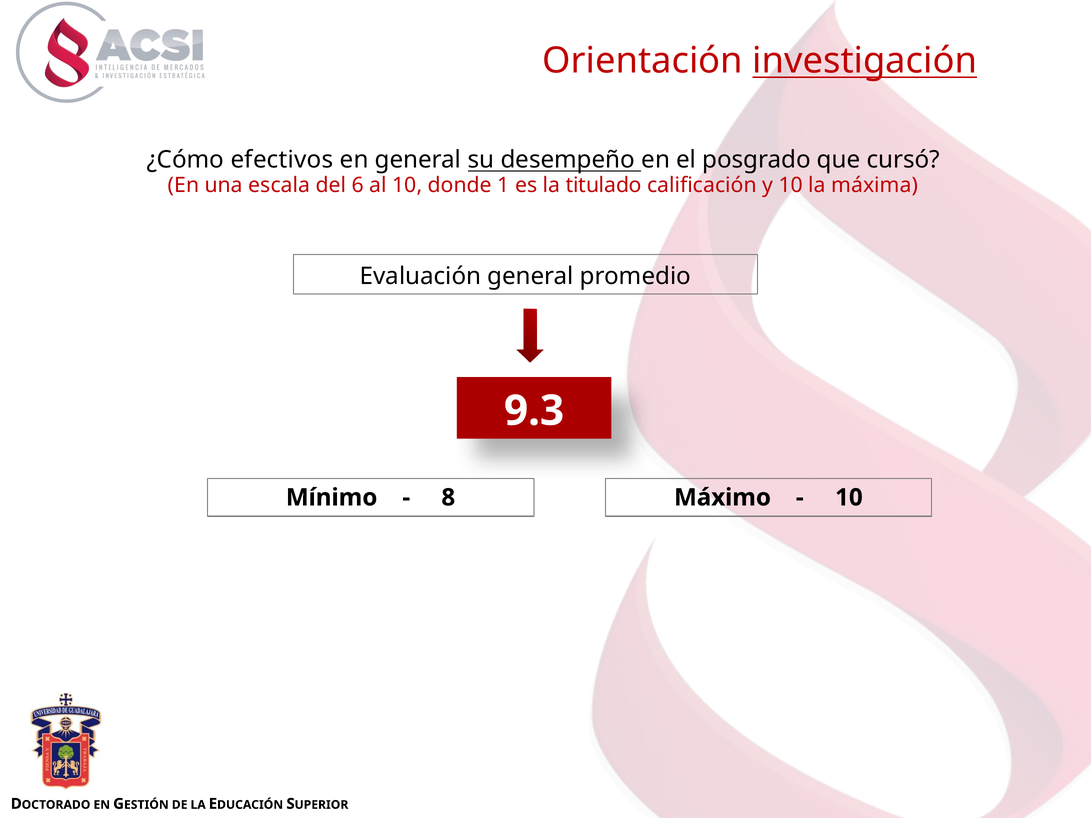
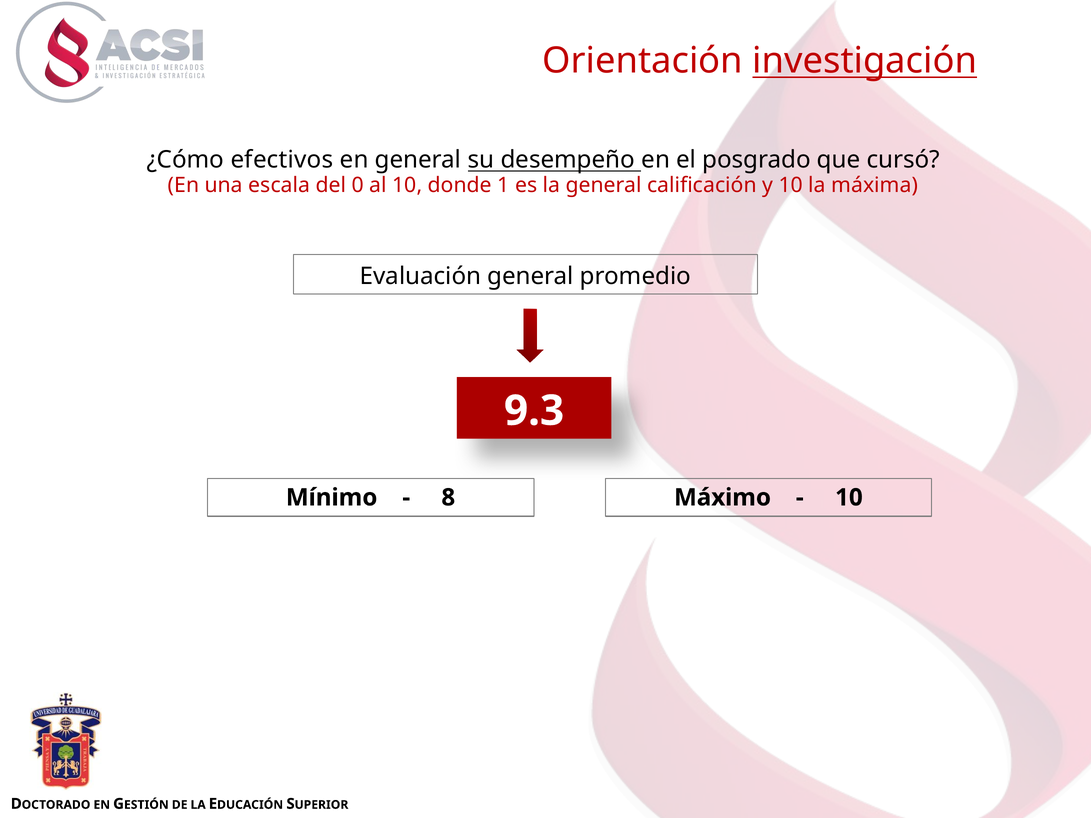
6: 6 -> 0 (358, 185)
la titulado: titulado -> general (604, 185)
